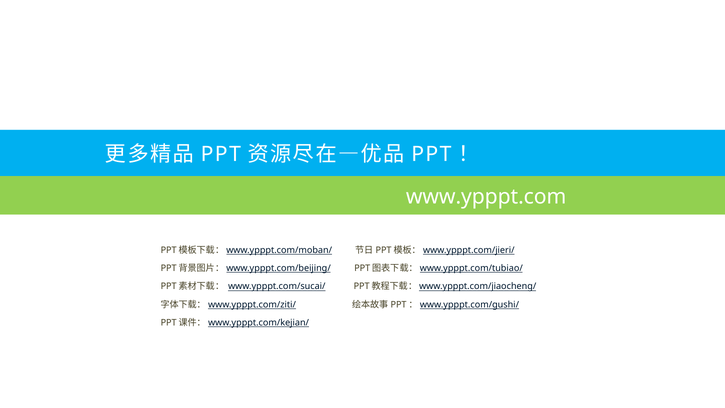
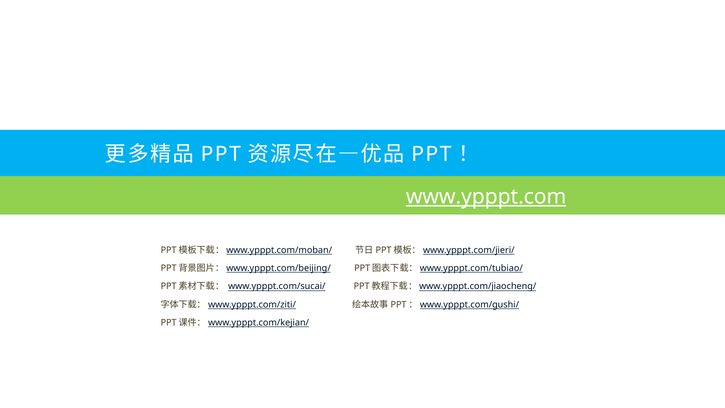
www.ypppt.com underline: none -> present (486, 196)
